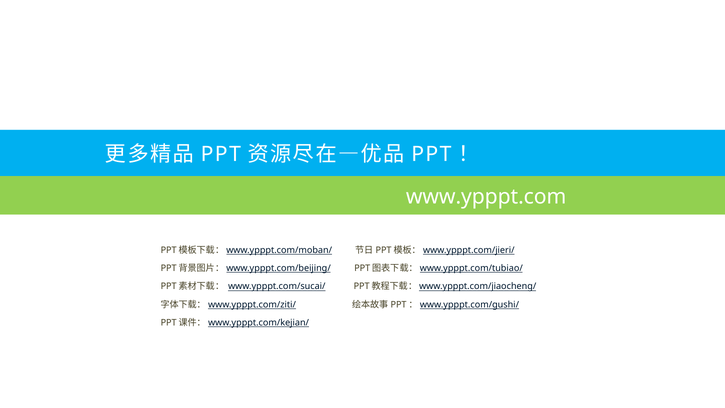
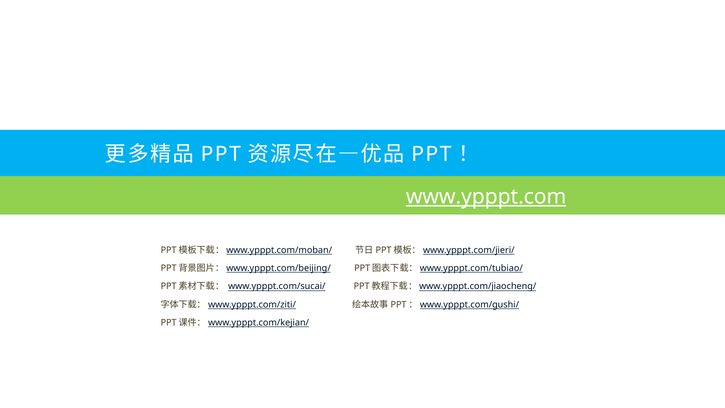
www.ypppt.com underline: none -> present (486, 196)
